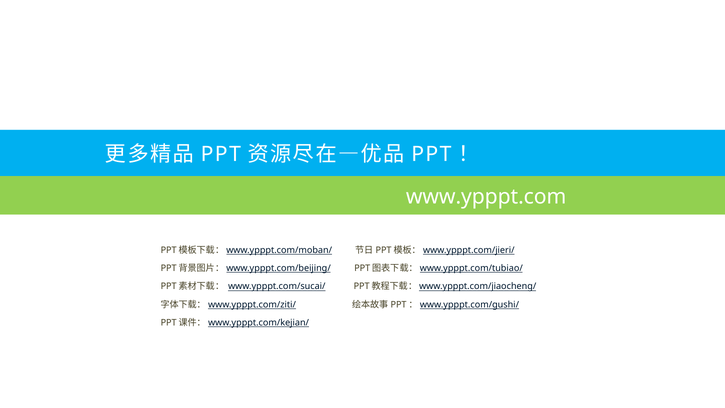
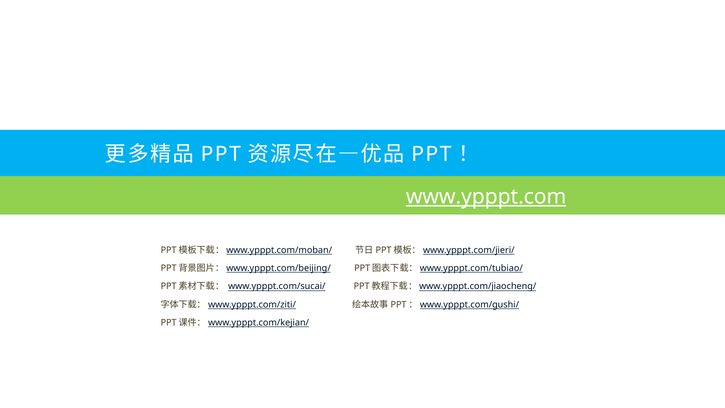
www.ypppt.com underline: none -> present (486, 196)
